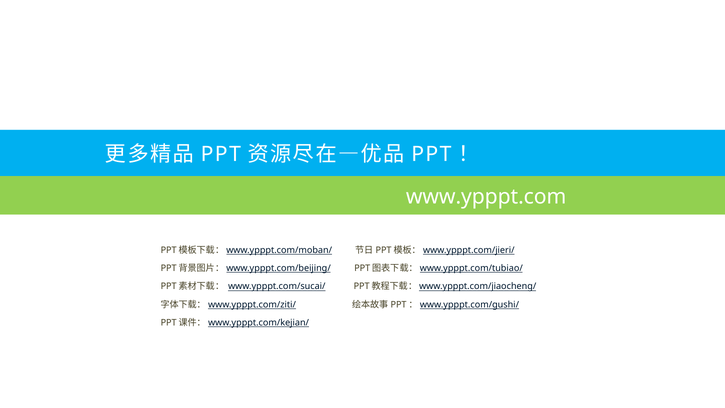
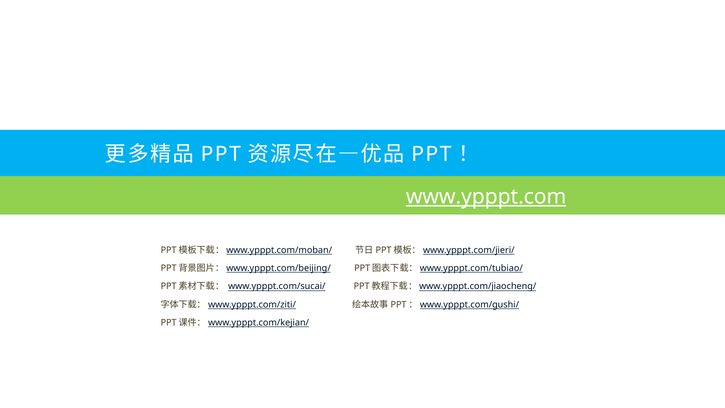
www.ypppt.com underline: none -> present (486, 196)
